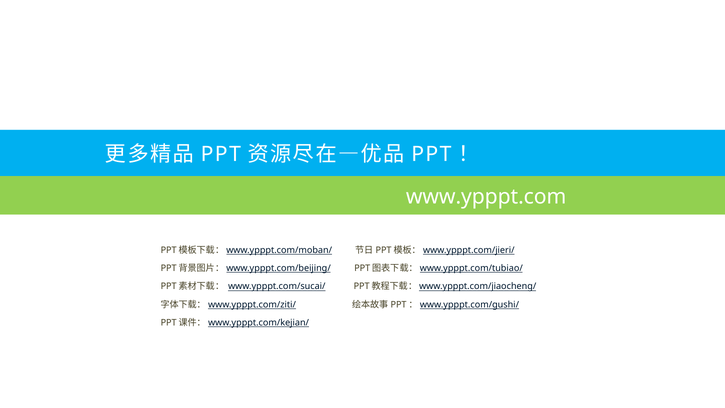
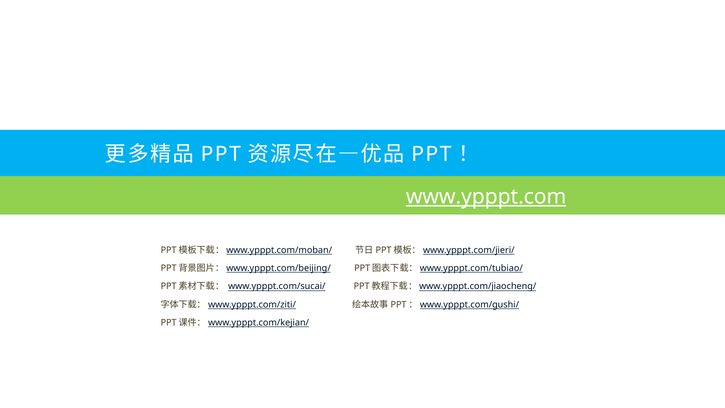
www.ypppt.com underline: none -> present (486, 196)
